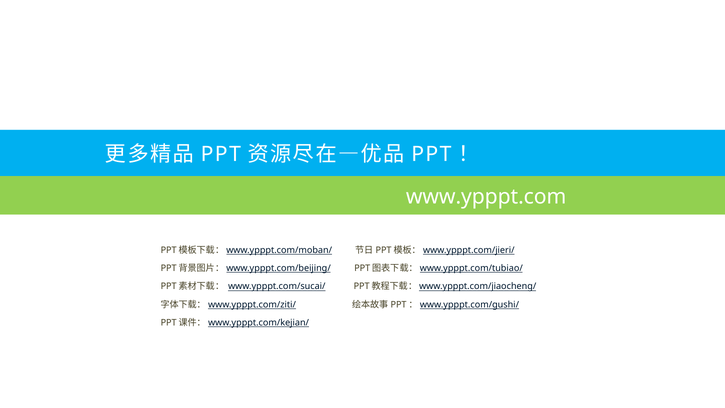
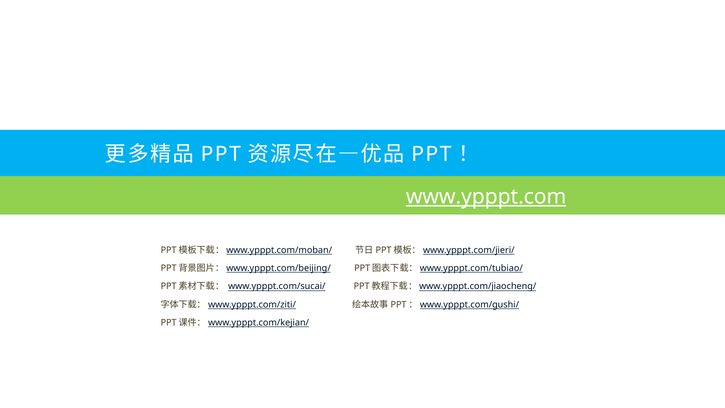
www.ypppt.com underline: none -> present (486, 196)
